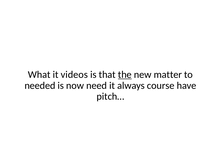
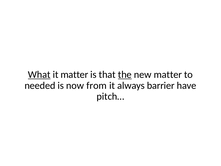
What underline: none -> present (39, 74)
it videos: videos -> matter (74, 74)
need: need -> from (97, 85)
course: course -> barrier (161, 85)
